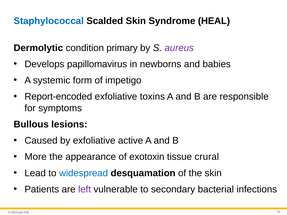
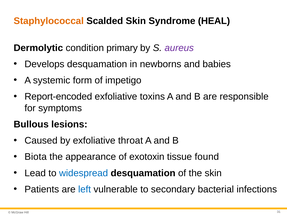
Staphylococcal colour: blue -> orange (49, 21)
Develops papillomavirus: papillomavirus -> desquamation (97, 64)
active: active -> throat (131, 141)
More: More -> Biota (36, 157)
crural: crural -> found (207, 157)
left colour: purple -> blue (85, 190)
